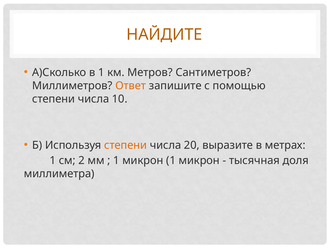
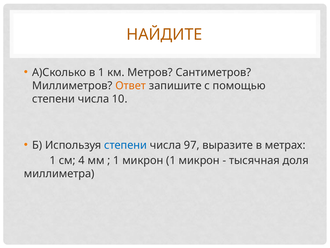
степени colour: orange -> blue (126, 145)
20: 20 -> 97 (192, 145)
2: 2 -> 4 (82, 160)
